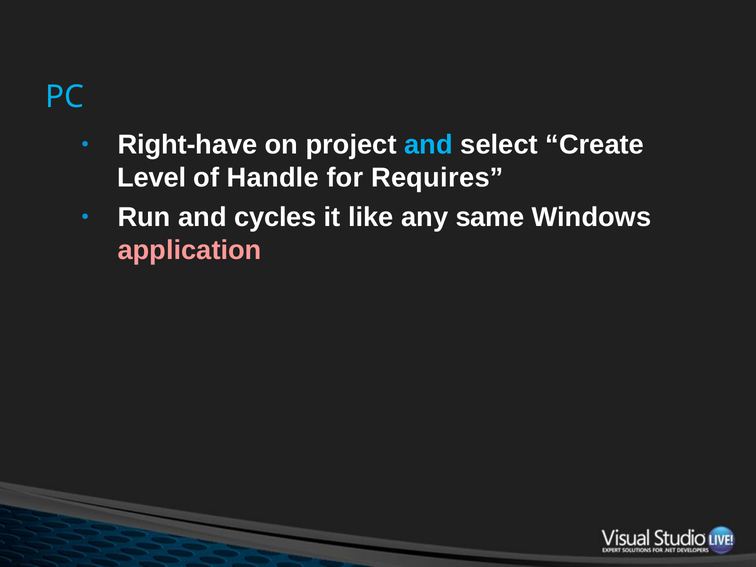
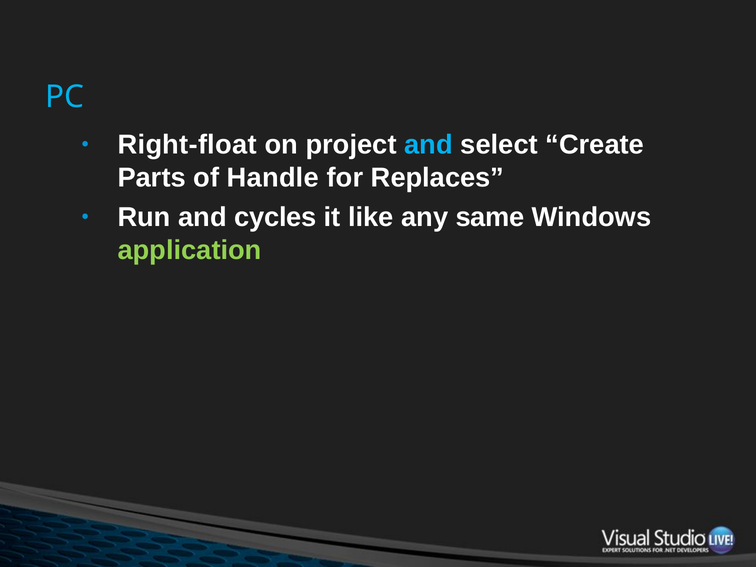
Right-have: Right-have -> Right-float (187, 145)
Level: Level -> Parts (152, 178)
Requires: Requires -> Replaces (437, 178)
application colour: pink -> light green (190, 250)
